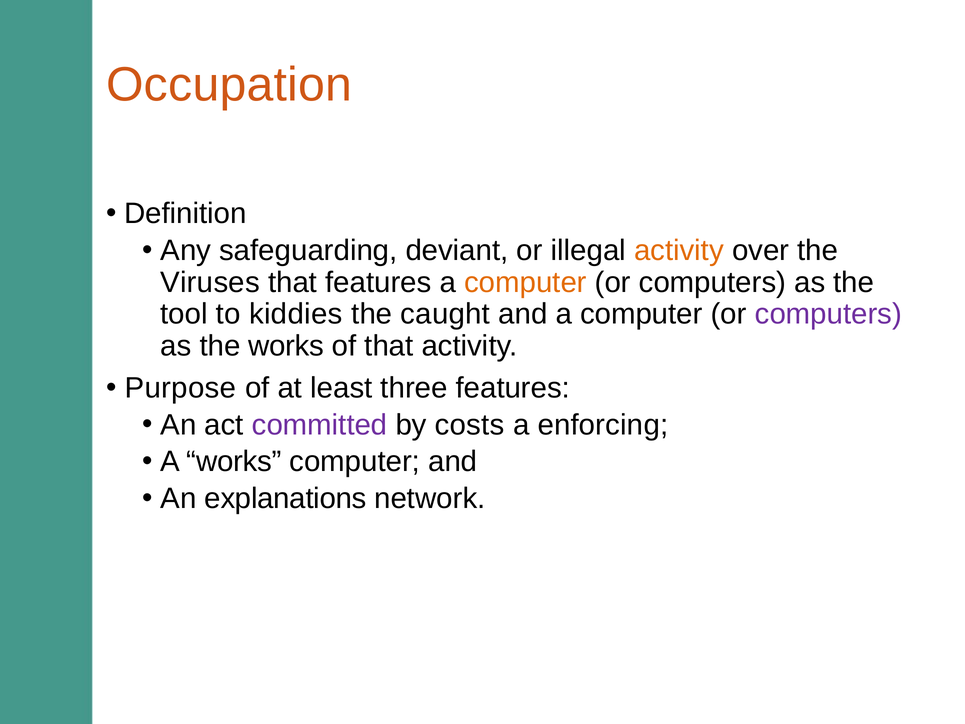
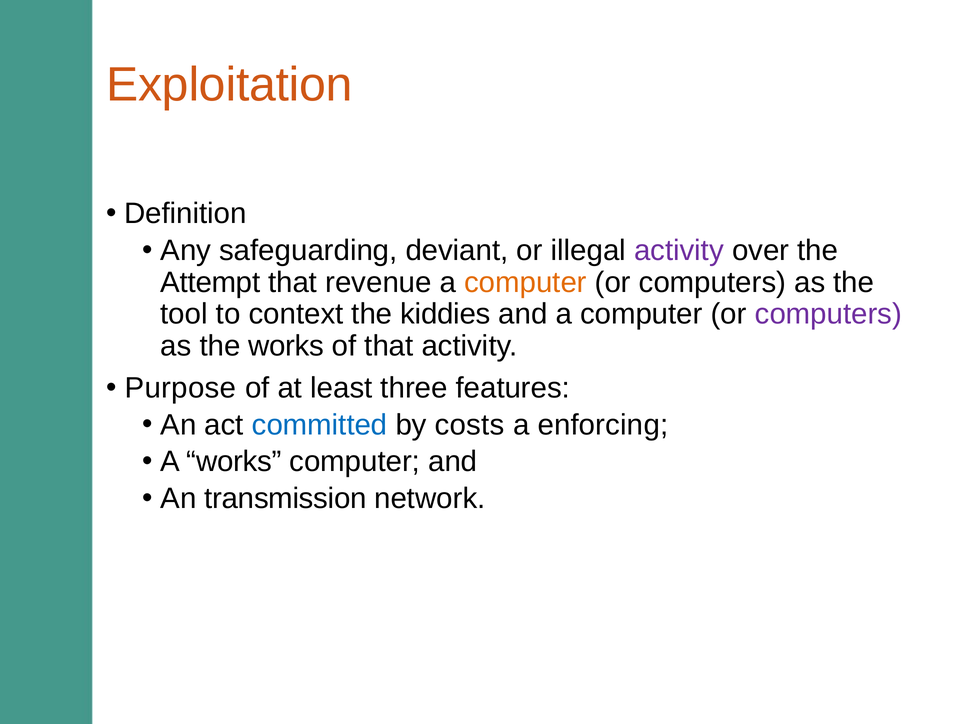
Occupation: Occupation -> Exploitation (229, 85)
activity colour: orange -> purple (679, 250)
Viruses: Viruses -> Attempt (210, 282)
that features: features -> revenue (378, 282)
kiddies: kiddies -> context (296, 314)
caught: caught -> kiddies (445, 314)
committed colour: purple -> blue (320, 425)
explanations: explanations -> transmission (286, 498)
